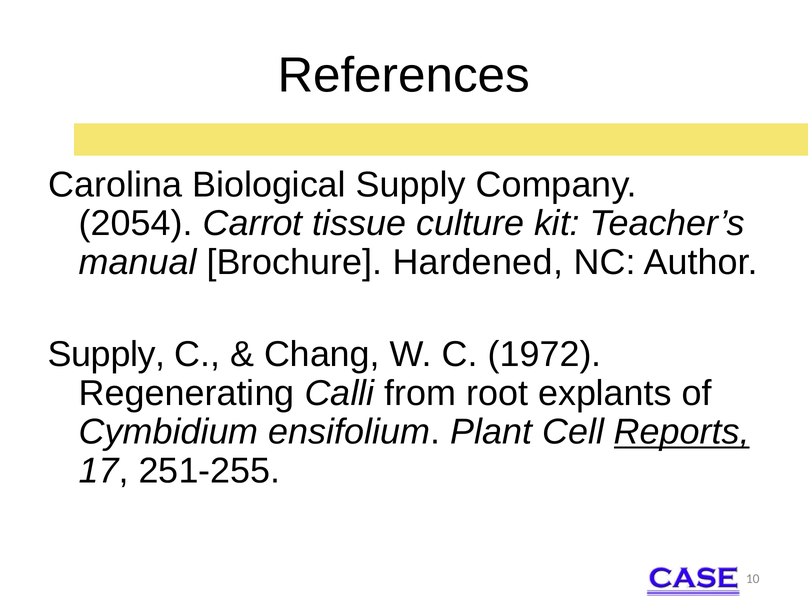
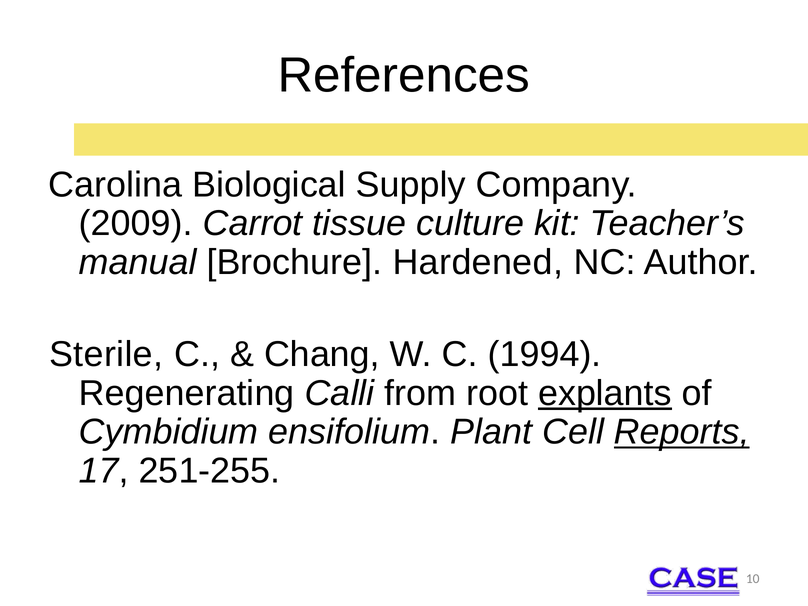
2054: 2054 -> 2009 (136, 224)
Supply: Supply -> Sterile (106, 354)
1972: 1972 -> 1994 (545, 354)
explants underline: none -> present (605, 393)
